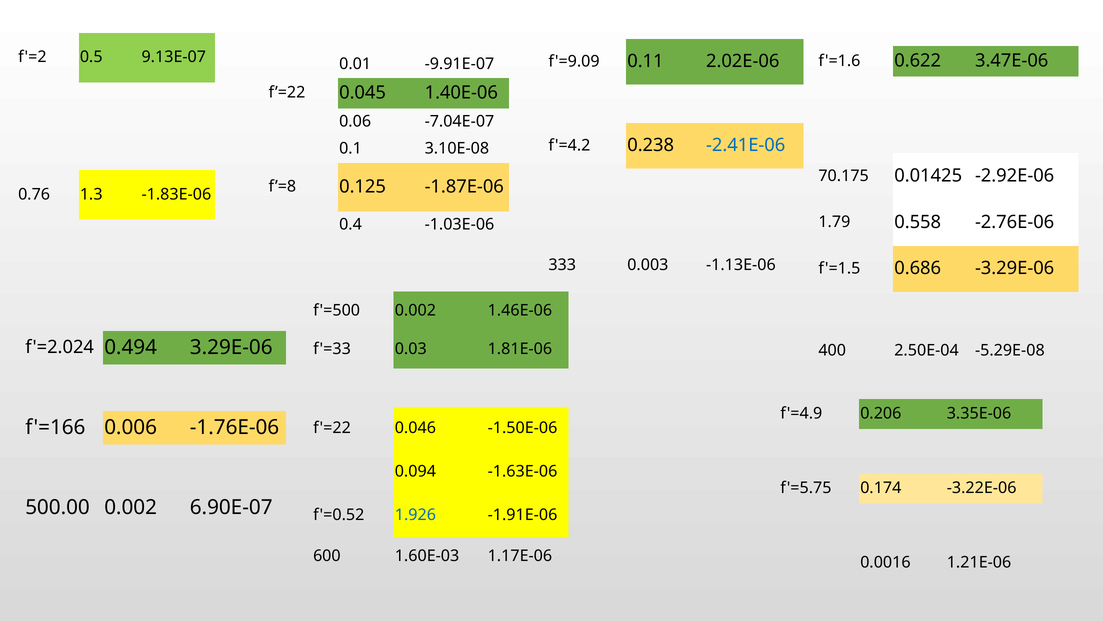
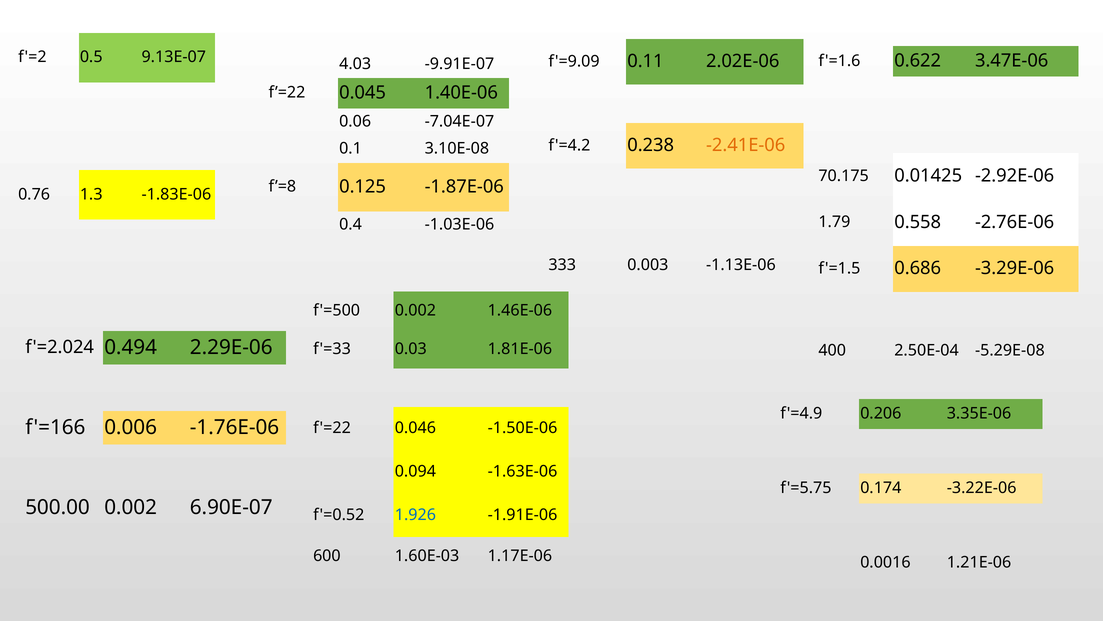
0.01: 0.01 -> 4.03 (355, 64)
-2.41E-06 colour: blue -> orange (746, 145)
3.29E-06: 3.29E-06 -> 2.29E-06 (231, 347)
